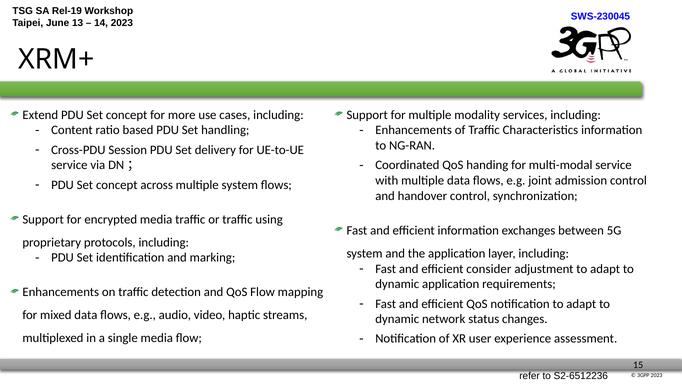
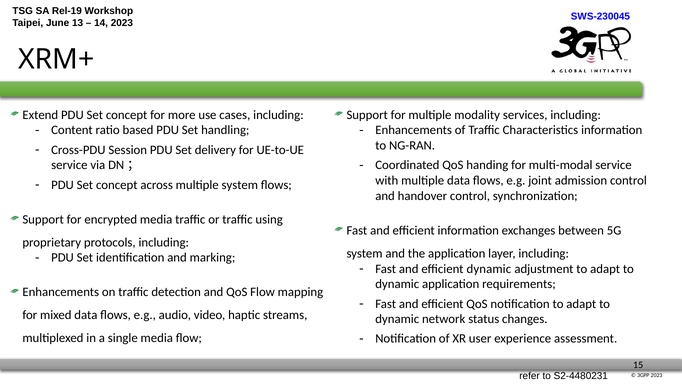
efficient consider: consider -> dynamic (489, 269)
S2-6512236: S2-6512236 -> S2-4480231 (581, 376)
